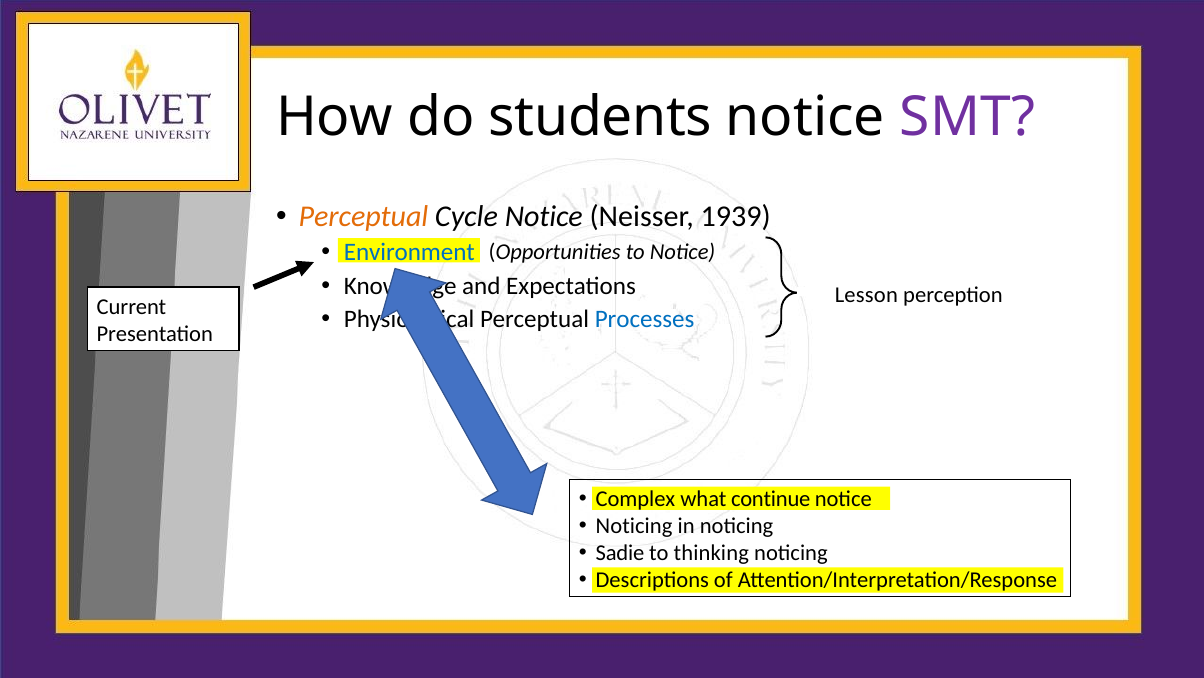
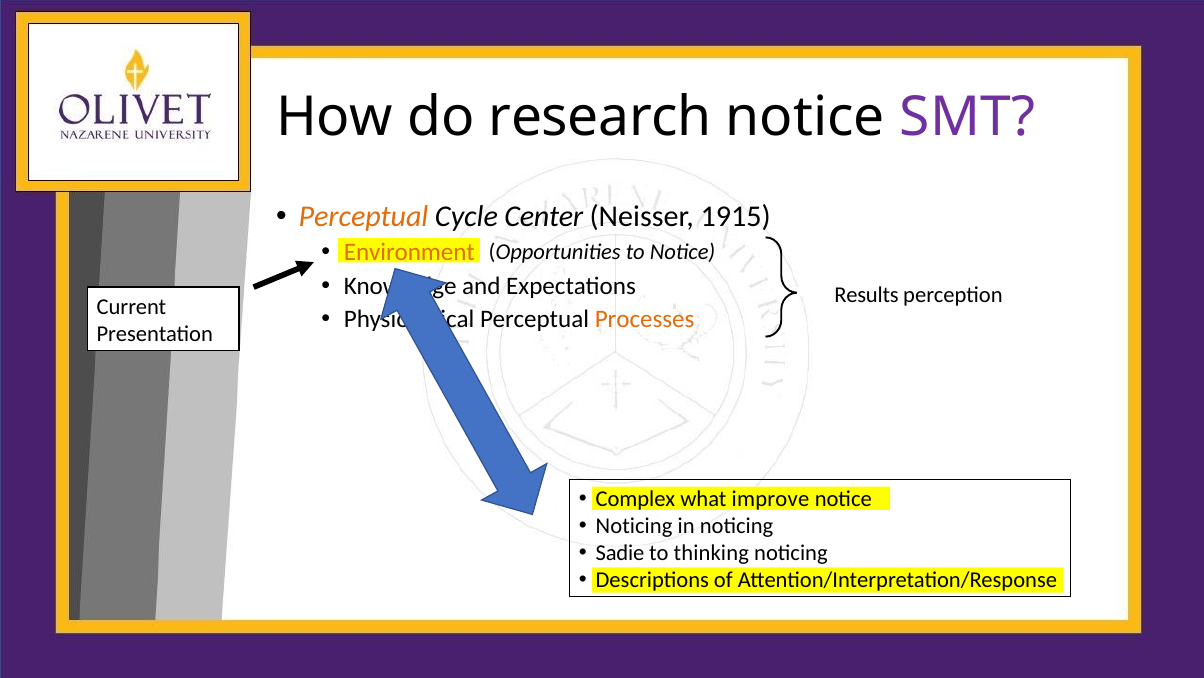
students: students -> research (600, 117)
Cycle Notice: Notice -> Center (544, 216)
1939: 1939 -> 1915 (736, 216)
Environment colour: blue -> orange (409, 252)
Lesson: Lesson -> Results (867, 295)
Processes colour: blue -> orange (645, 319)
continue: continue -> improve (770, 498)
